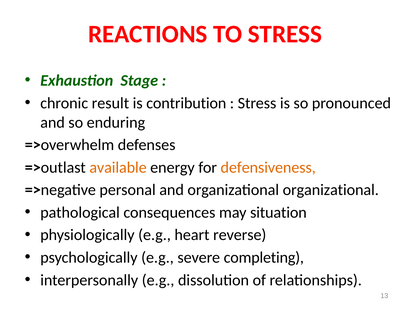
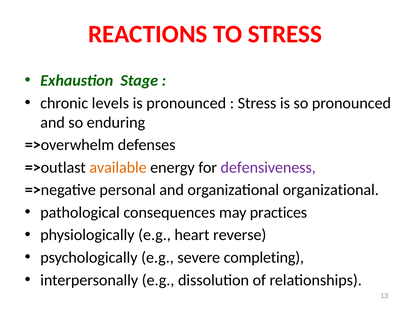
result: result -> levels (110, 103)
is contribution: contribution -> pronounced (186, 103)
defensiveness colour: orange -> purple (268, 167)
situation: situation -> practices (278, 212)
